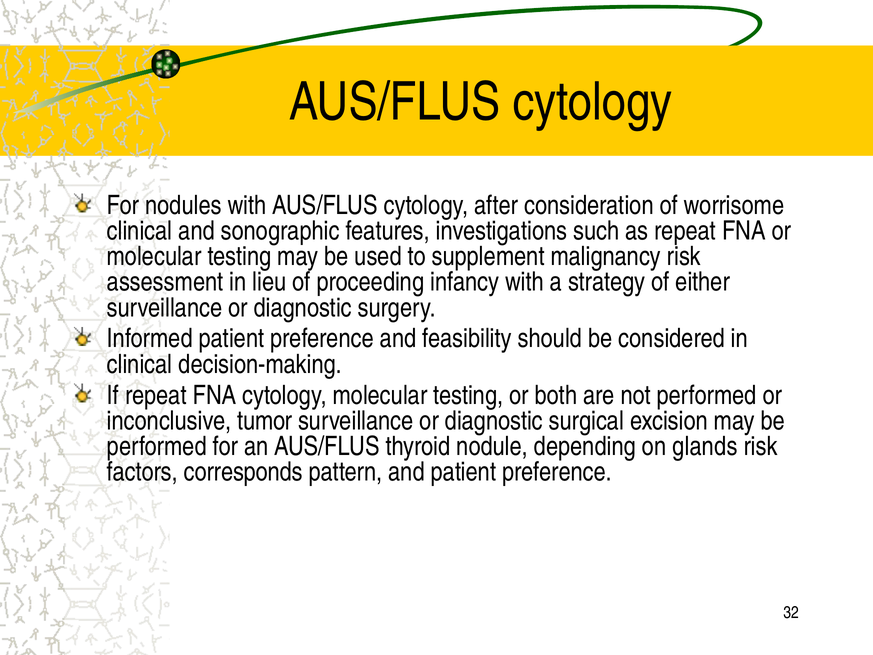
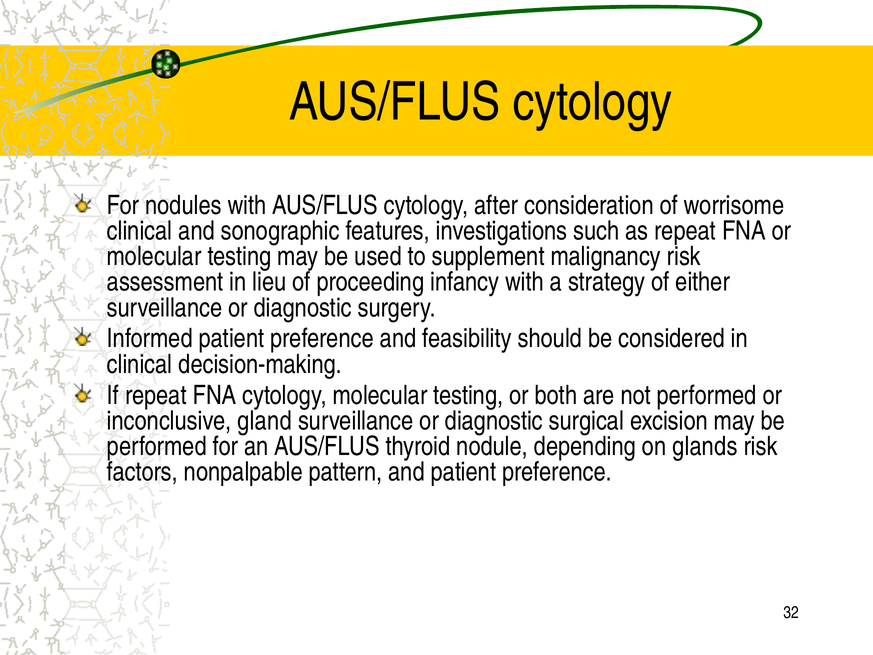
tumor: tumor -> gland (265, 421)
corresponds: corresponds -> nonpalpable (243, 472)
